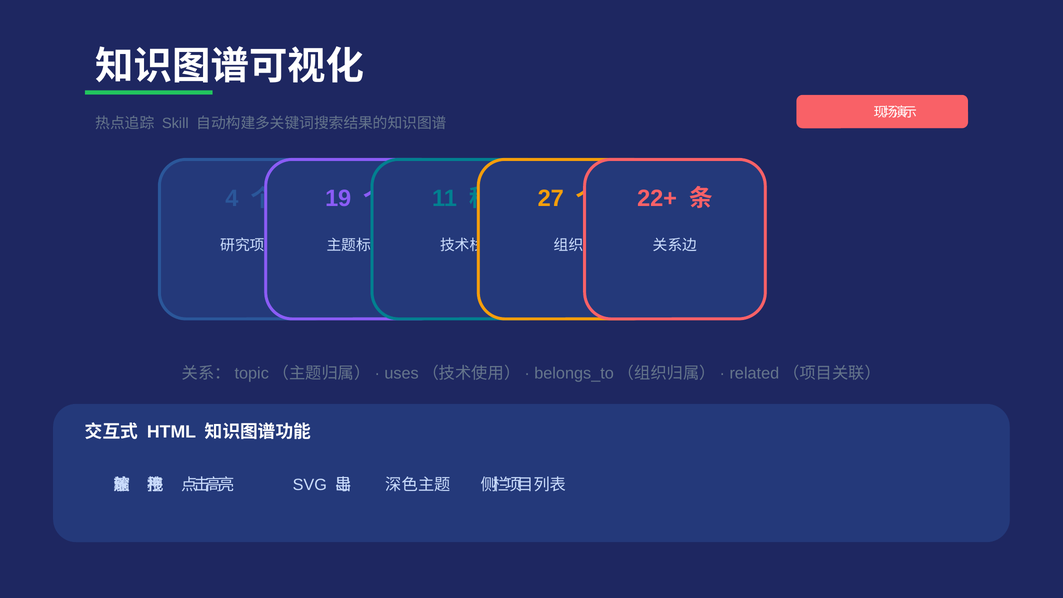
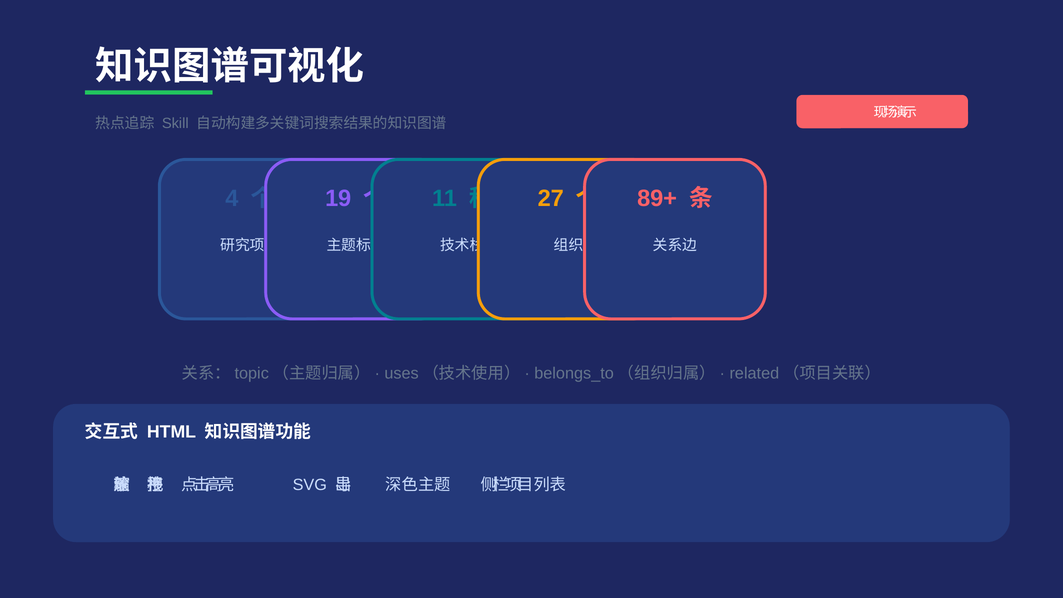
22+: 22+ -> 89+ (657, 198)
